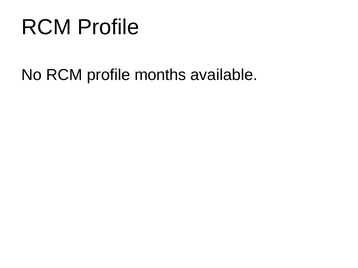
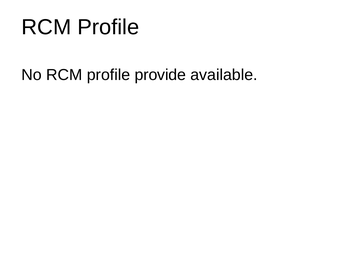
months: months -> provide (160, 75)
